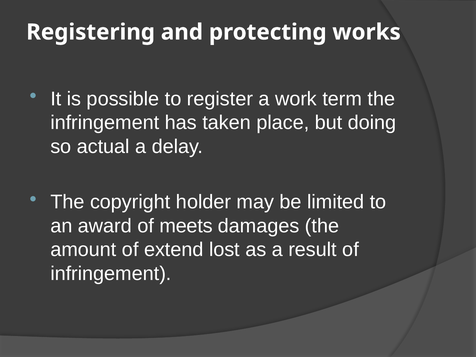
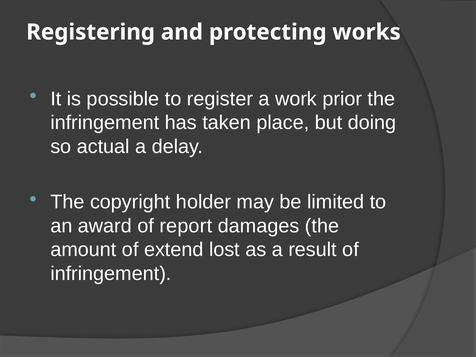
term: term -> prior (342, 99)
meets: meets -> report (186, 226)
